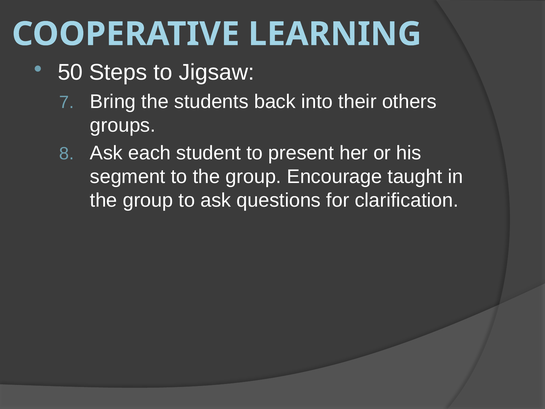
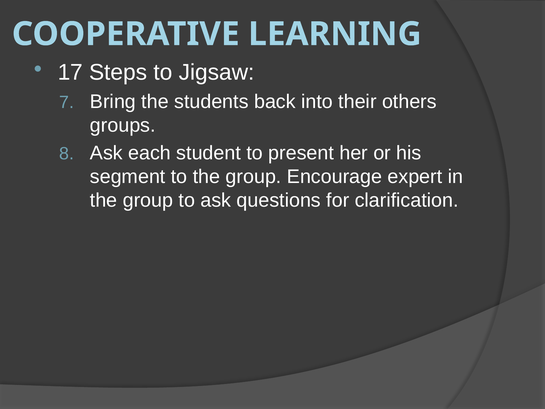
50: 50 -> 17 (70, 72)
taught: taught -> expert (415, 177)
